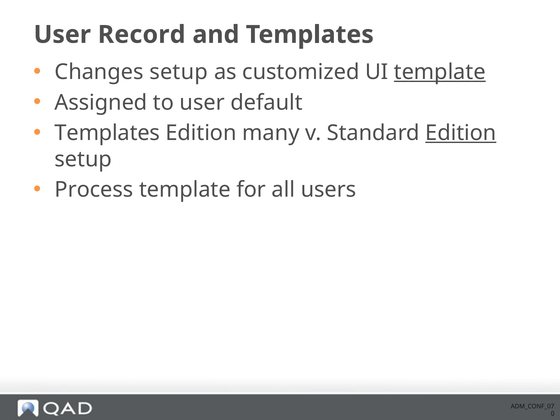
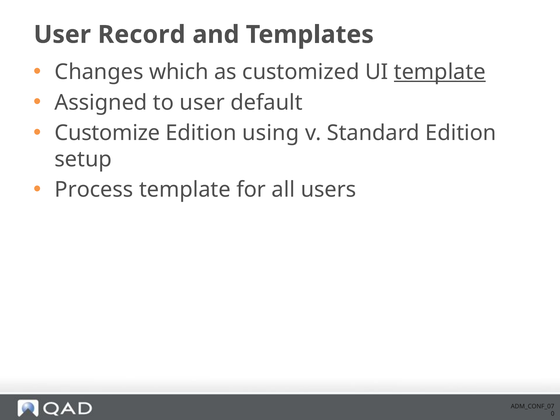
Changes setup: setup -> which (179, 72)
Templates: Templates -> Customize (107, 133)
many: many -> using (271, 133)
Edition underline: present -> none (461, 133)
